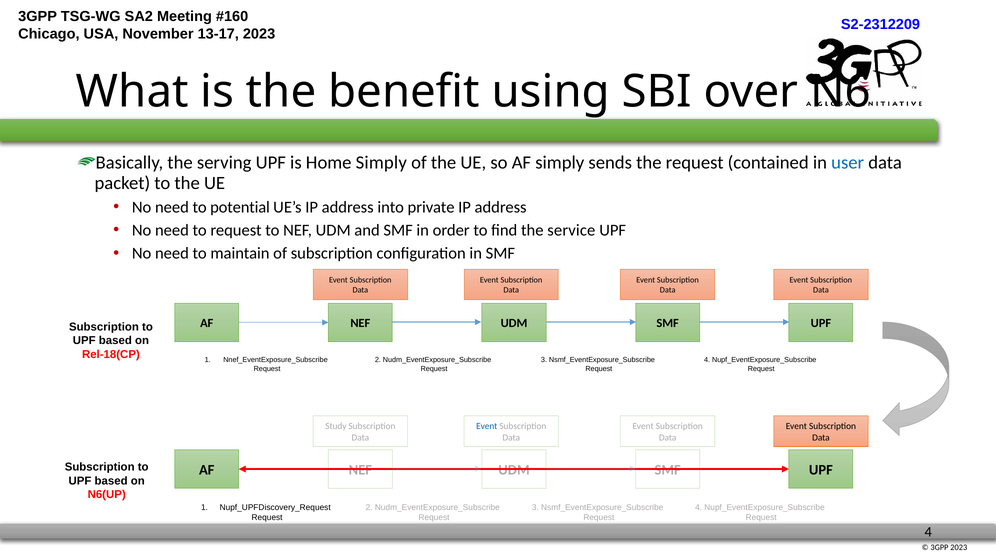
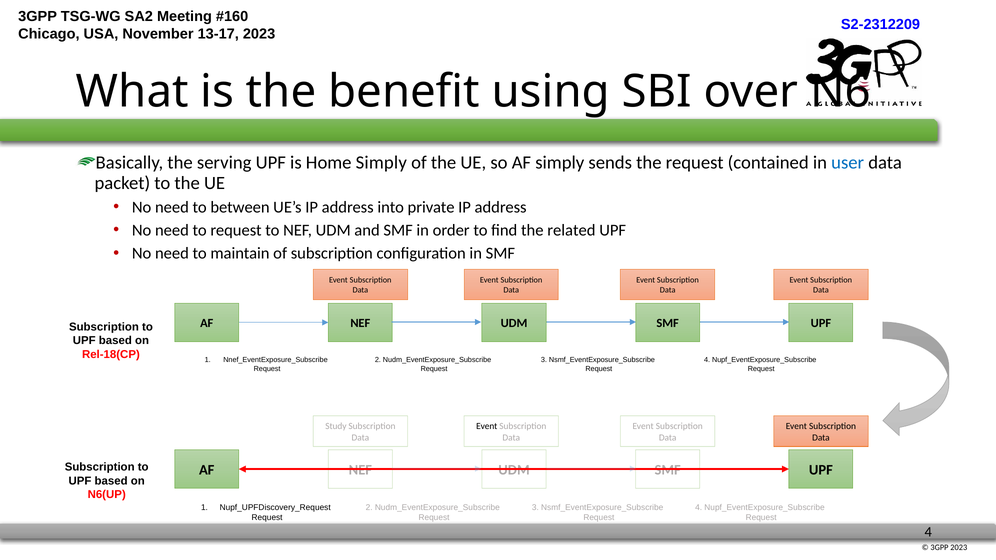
potential: potential -> between (240, 207)
service: service -> related (571, 230)
Event colour: blue -> black (487, 426)
